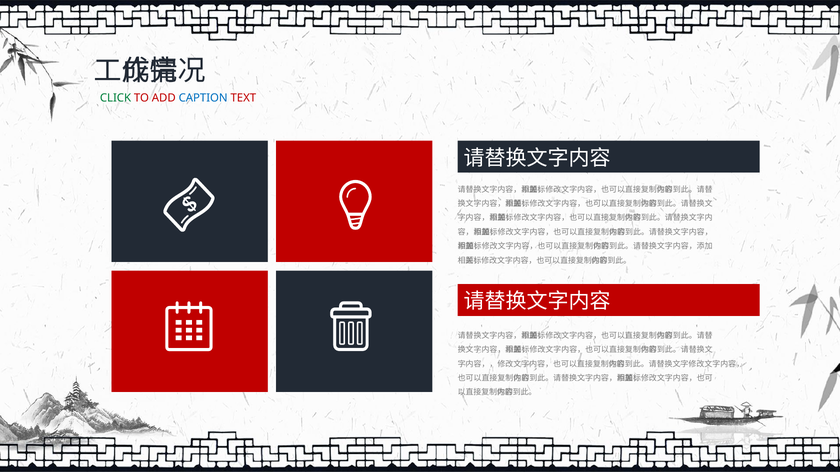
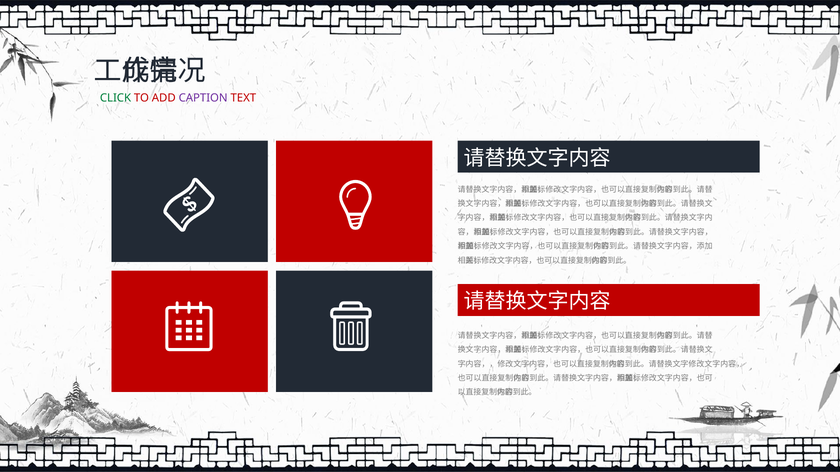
CAPTION colour: blue -> purple (203, 98)
